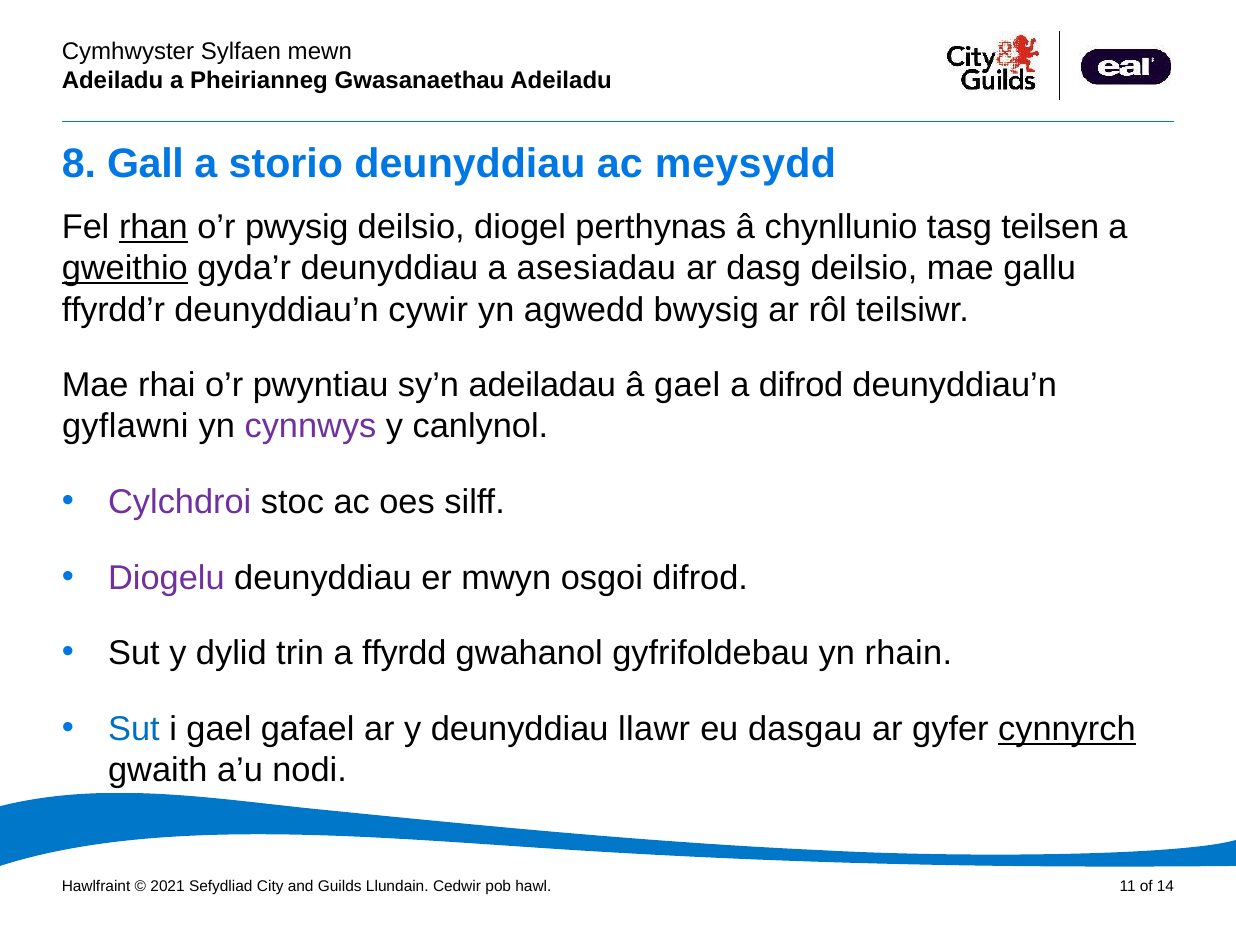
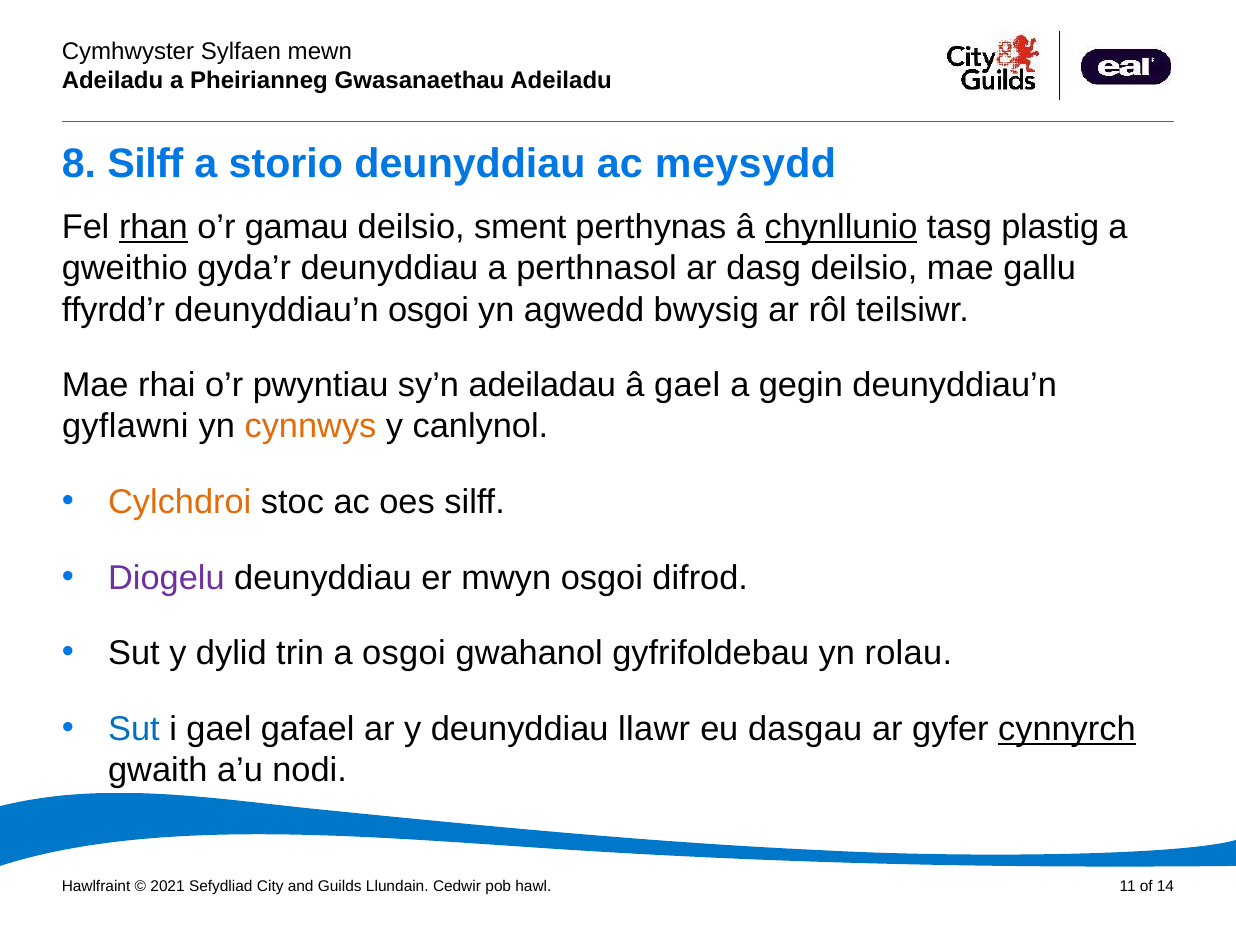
8 Gall: Gall -> Silff (145, 164)
pwysig: pwysig -> gamau (297, 227)
diogel: diogel -> sment (520, 227)
chynllunio underline: none -> present (841, 227)
teilsen: teilsen -> plastig (1050, 227)
gweithio underline: present -> none (125, 269)
asesiadau: asesiadau -> perthnasol (597, 269)
deunyddiau’n cywir: cywir -> osgoi (429, 310)
a difrod: difrod -> gegin (801, 385)
cynnwys colour: purple -> orange (310, 427)
Cylchdroi colour: purple -> orange (180, 502)
a ffyrdd: ffyrdd -> osgoi (404, 653)
rhain: rhain -> rolau (908, 653)
